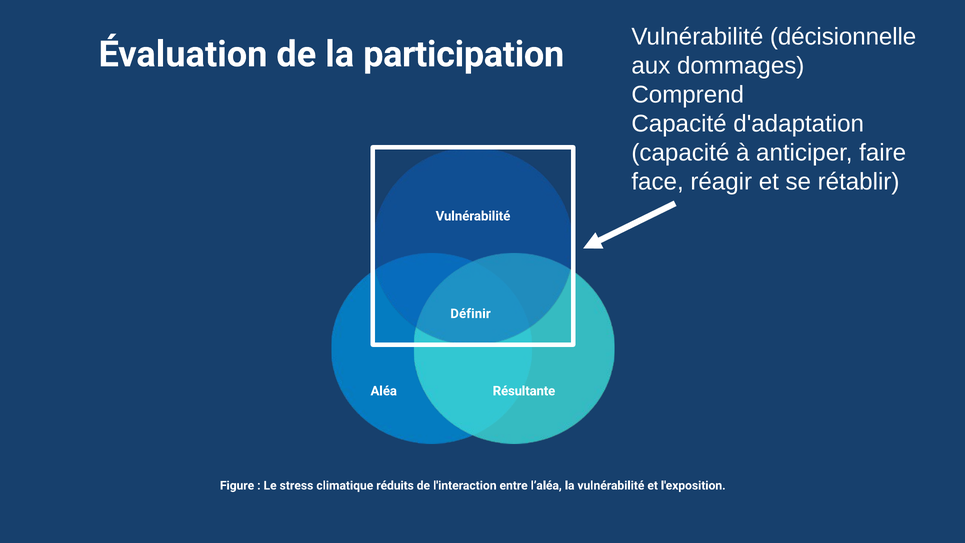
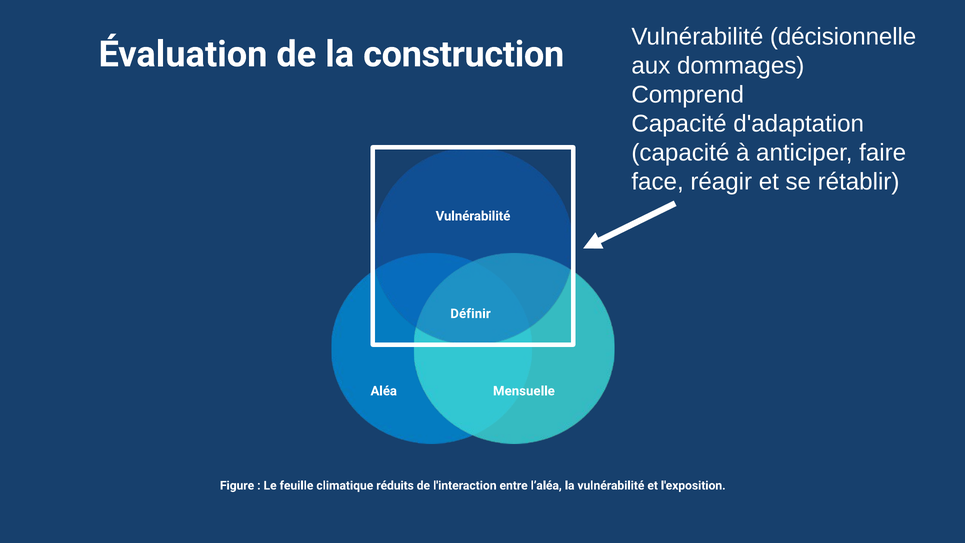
participation: participation -> construction (464, 54)
Résultante: Résultante -> Mensuelle (524, 391)
stress: stress -> feuille (296, 485)
